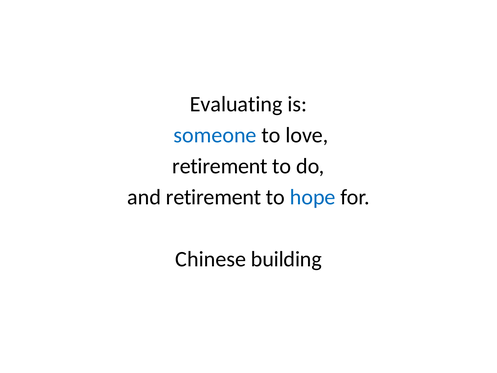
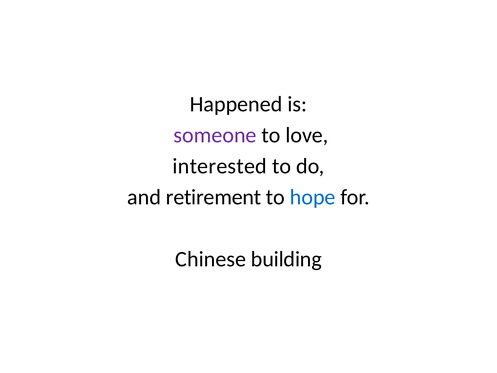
Evaluating: Evaluating -> Happened (236, 104)
someone colour: blue -> purple (215, 135)
retirement: retirement -> interested (220, 166)
